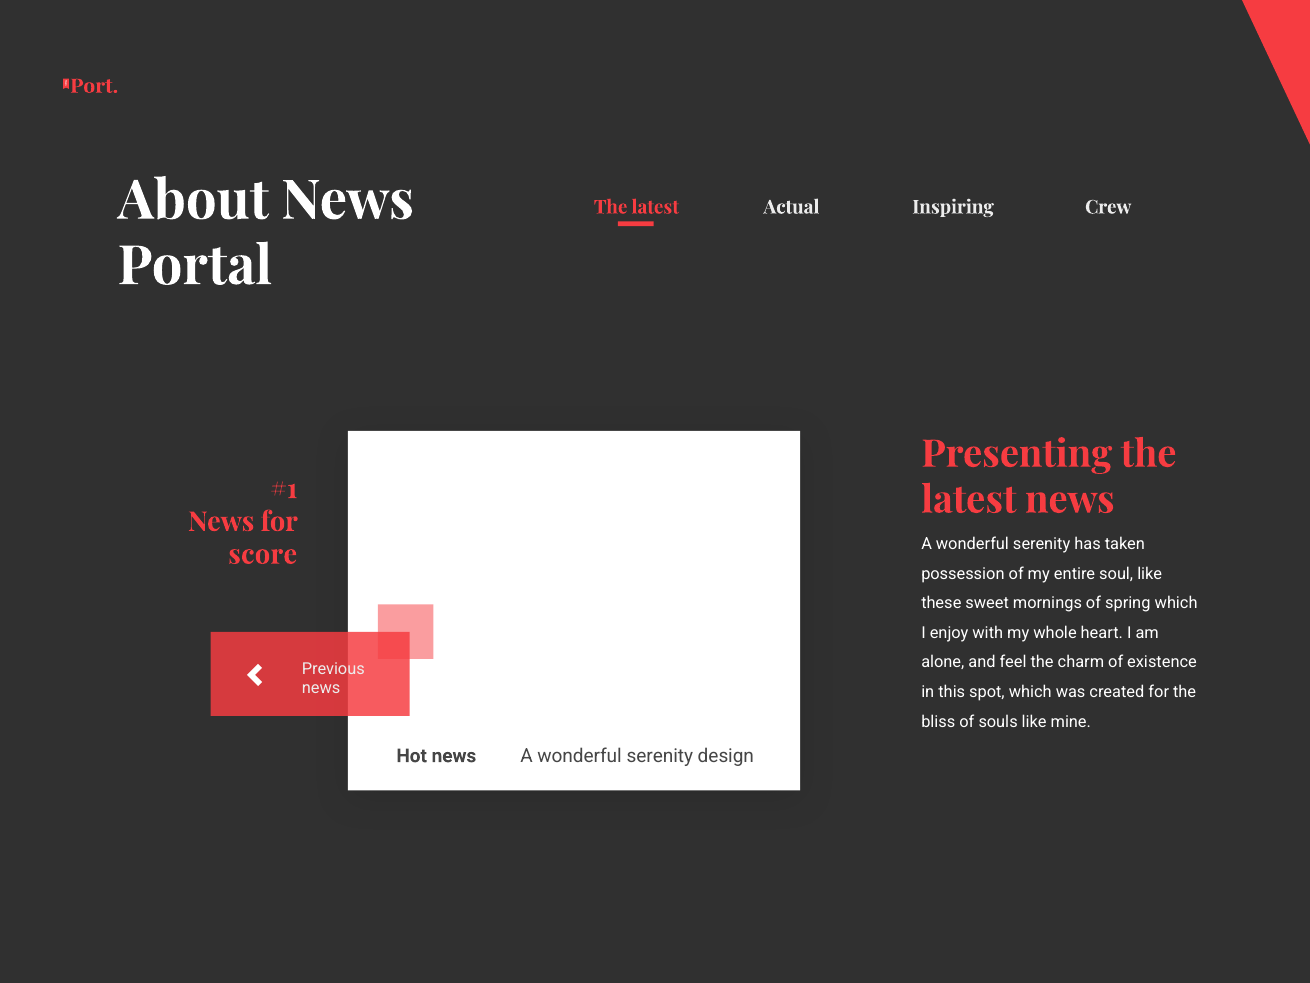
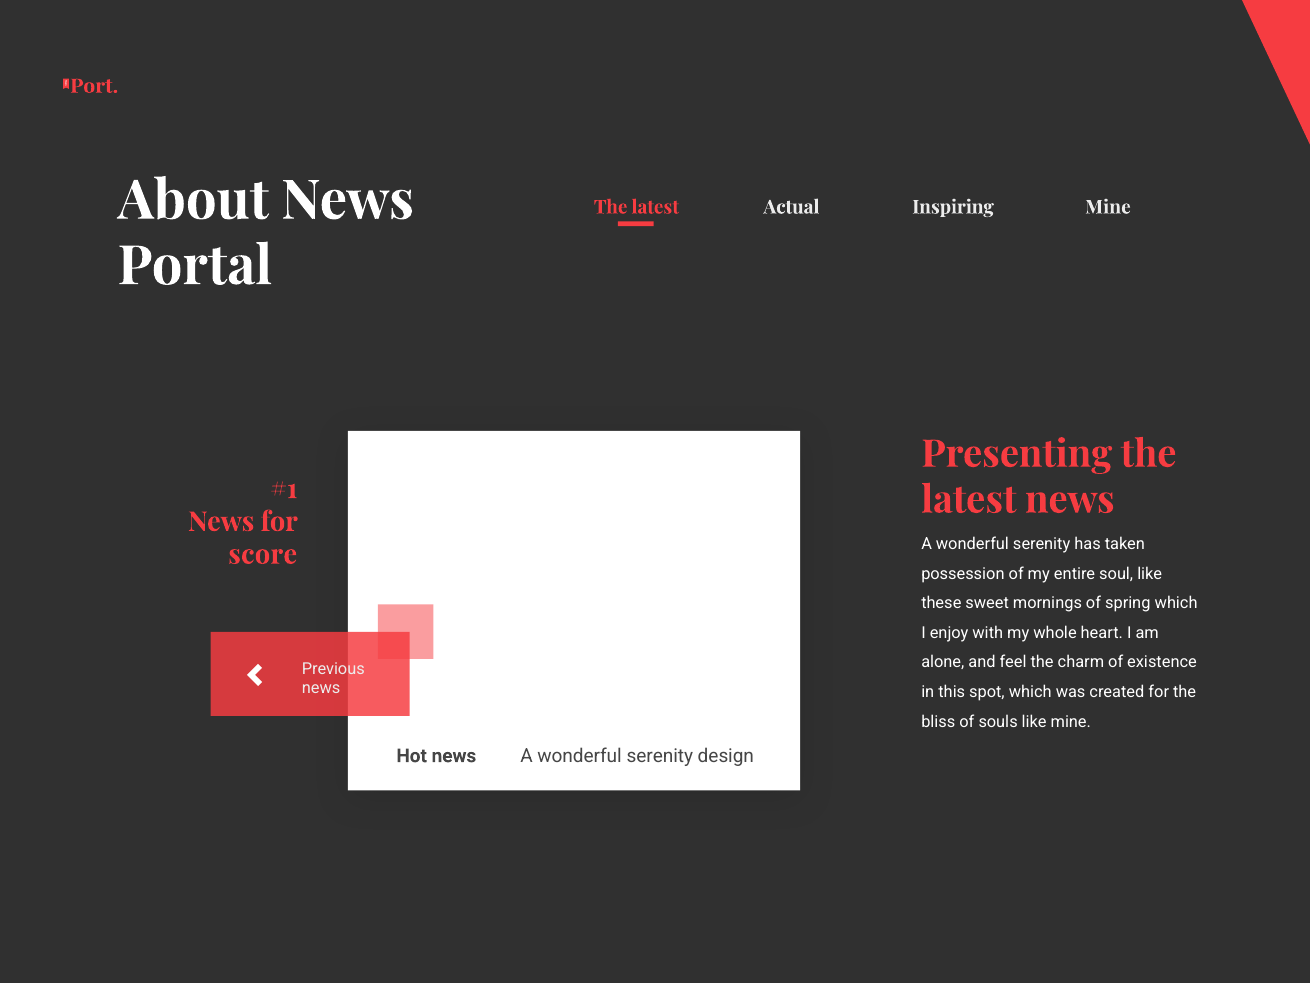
Crew: Crew -> Mine (1108, 207)
